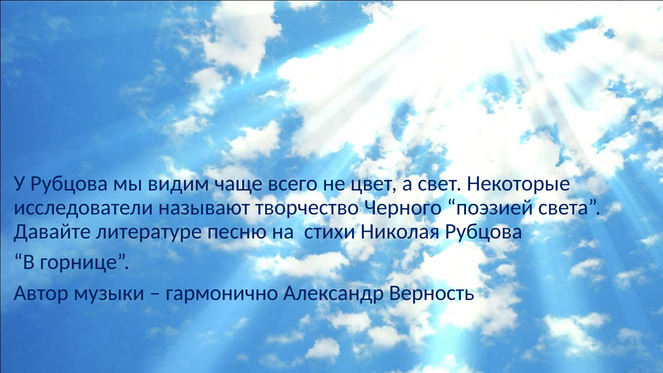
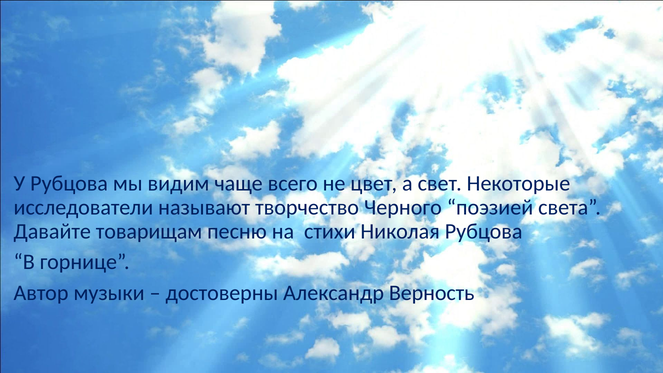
литературе: литературе -> товарищам (149, 231)
гармонично: гармонично -> достоверны (222, 293)
